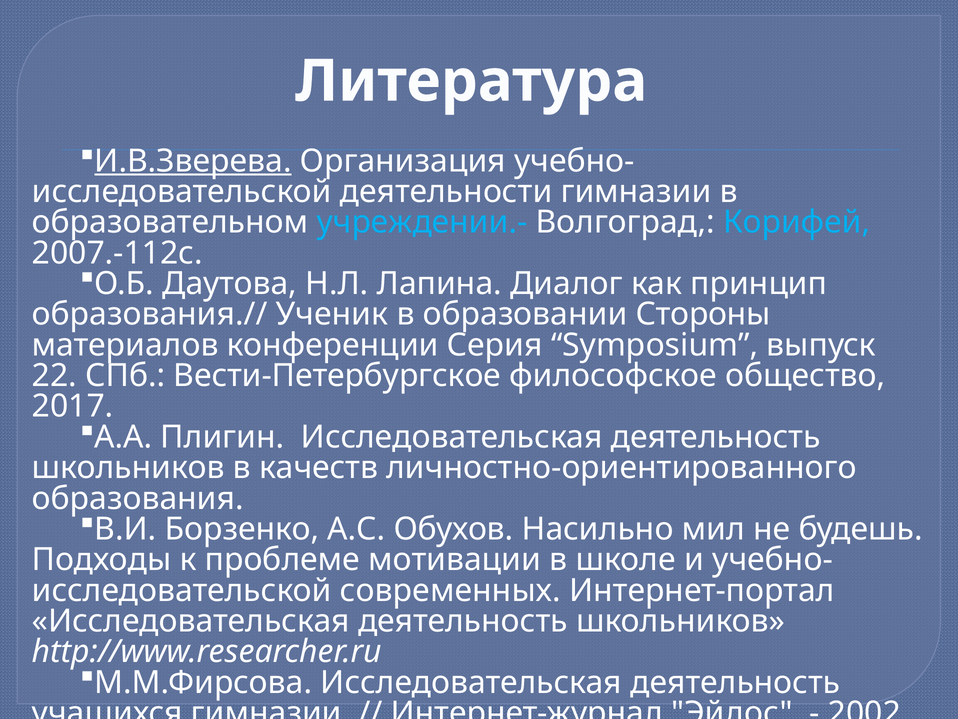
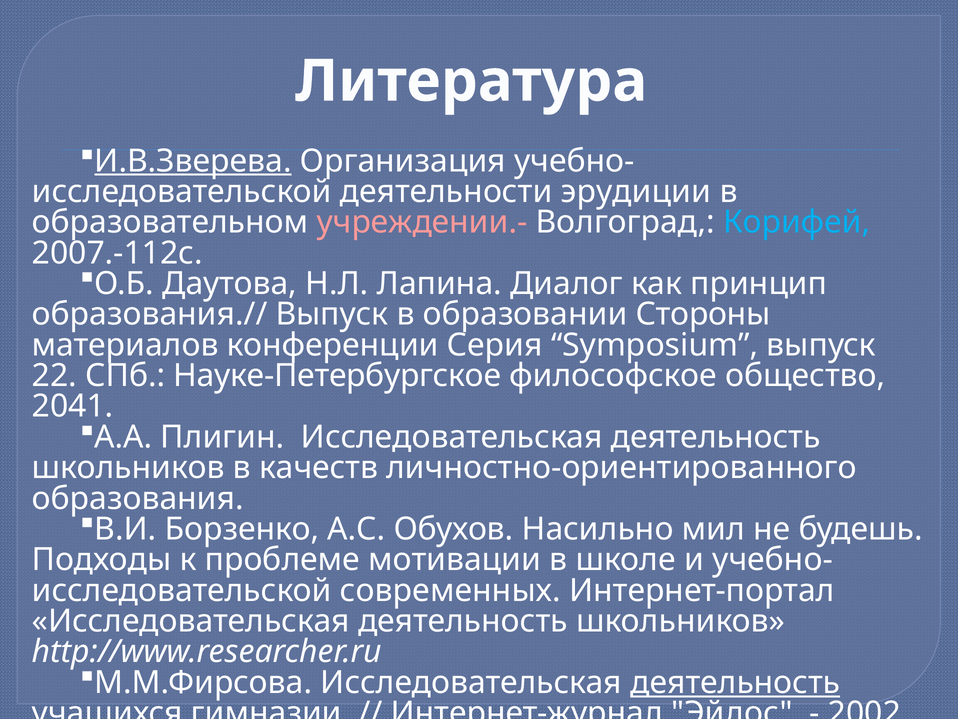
деятельности гимназии: гимназии -> эрудиции (636, 192)
учреждении.- colour: light blue -> pink (422, 222)
образования.// Ученик: Ученик -> Выпуск (332, 314)
Вести-Петербургское: Вести-Петербургское -> Науке-Петербургское (337, 375)
2017: 2017 -> 2041 (73, 406)
деятельность underline: none -> present (735, 682)
